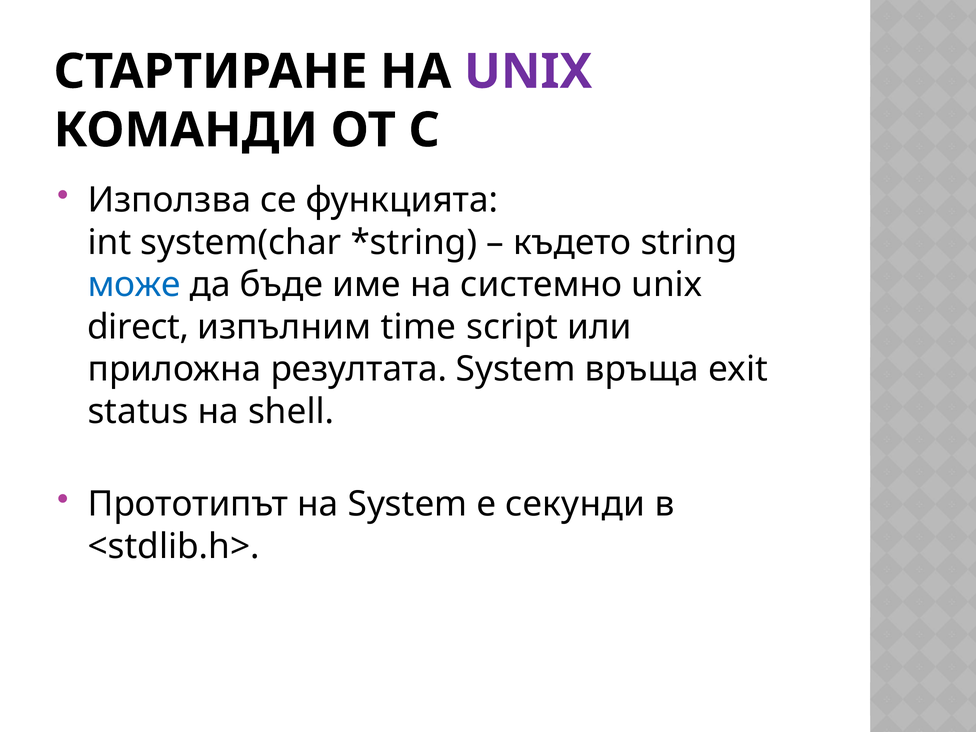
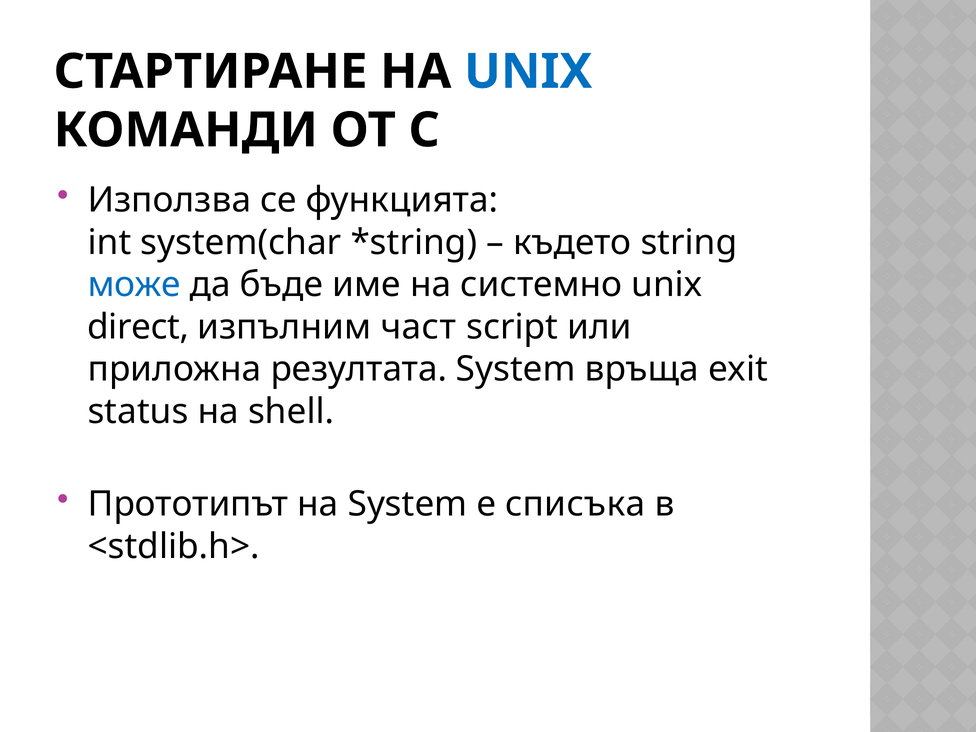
UNIX colour: purple -> blue (528, 72)
time: time -> част (418, 327)
секунди: секунди -> списъка (575, 504)
